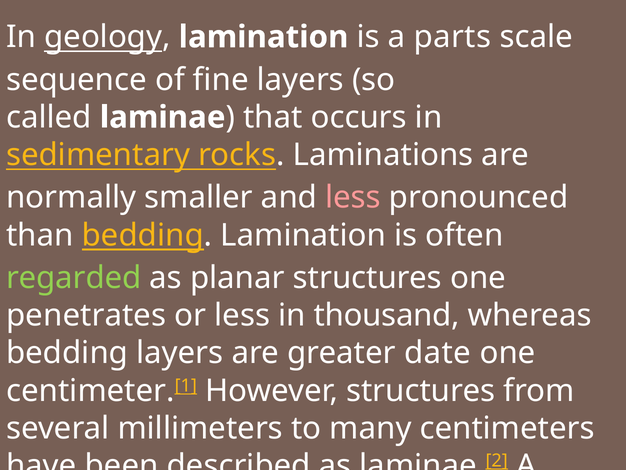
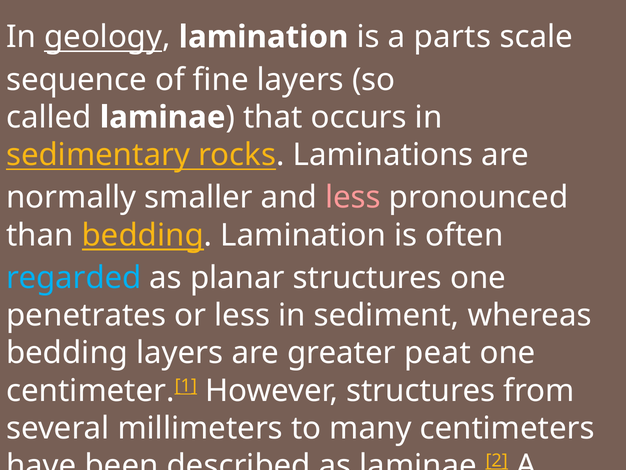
regarded colour: light green -> light blue (74, 278)
thousand: thousand -> sediment (387, 315)
date: date -> peat (438, 353)
